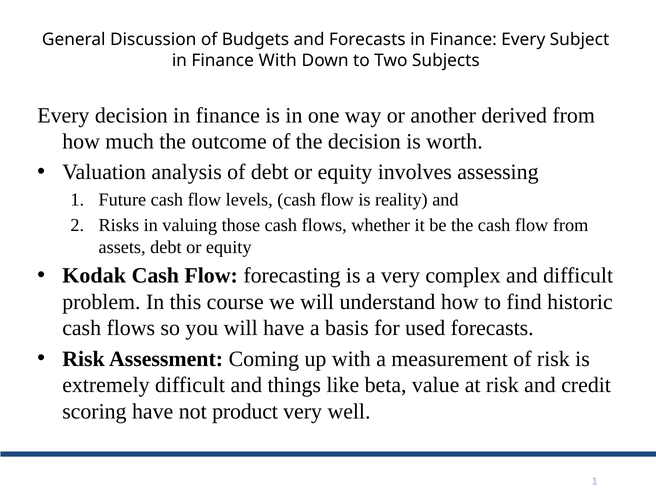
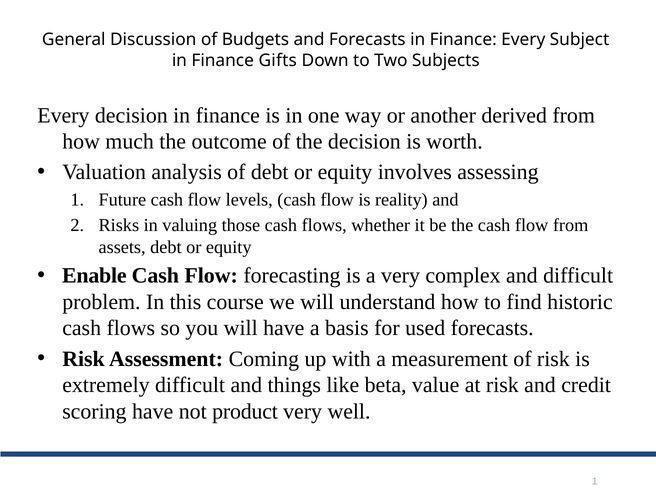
Finance With: With -> Gifts (278, 60)
Kodak: Kodak -> Enable (94, 276)
